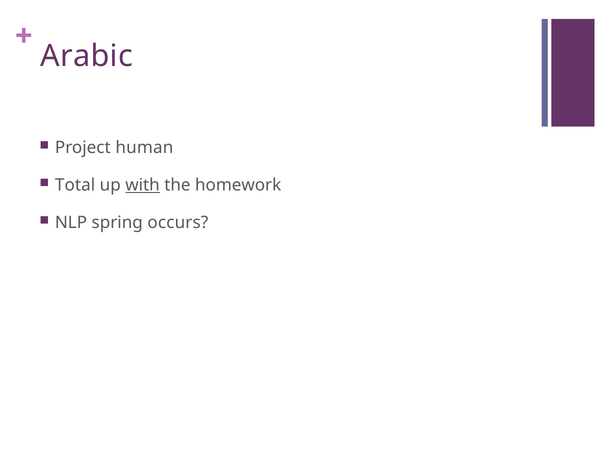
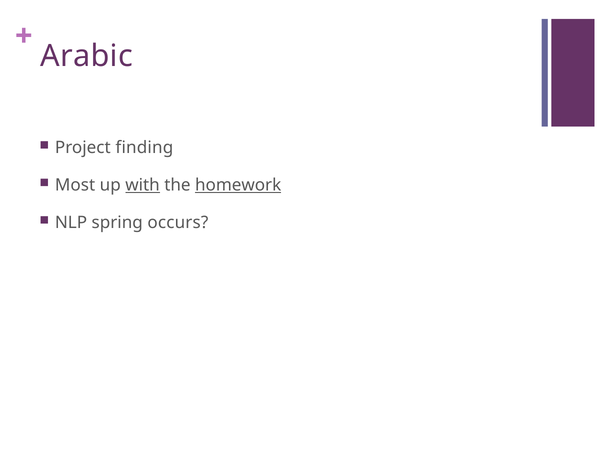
human: human -> finding (144, 148)
Total: Total -> Most (75, 185)
homework underline: none -> present (238, 185)
